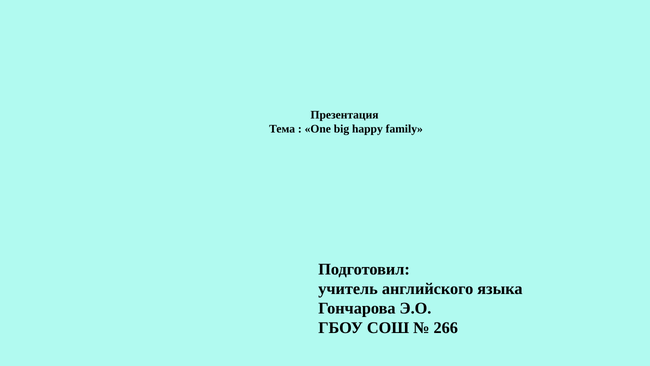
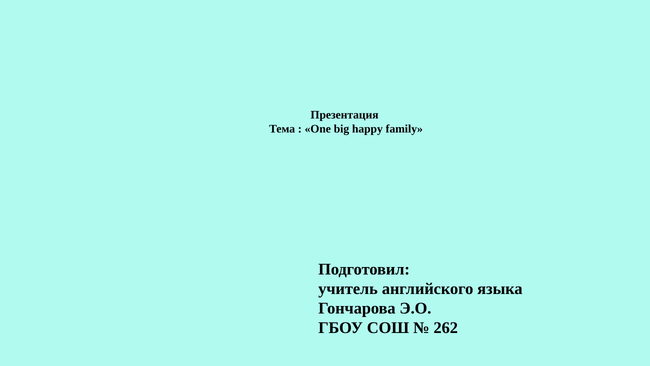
266: 266 -> 262 (446, 328)
